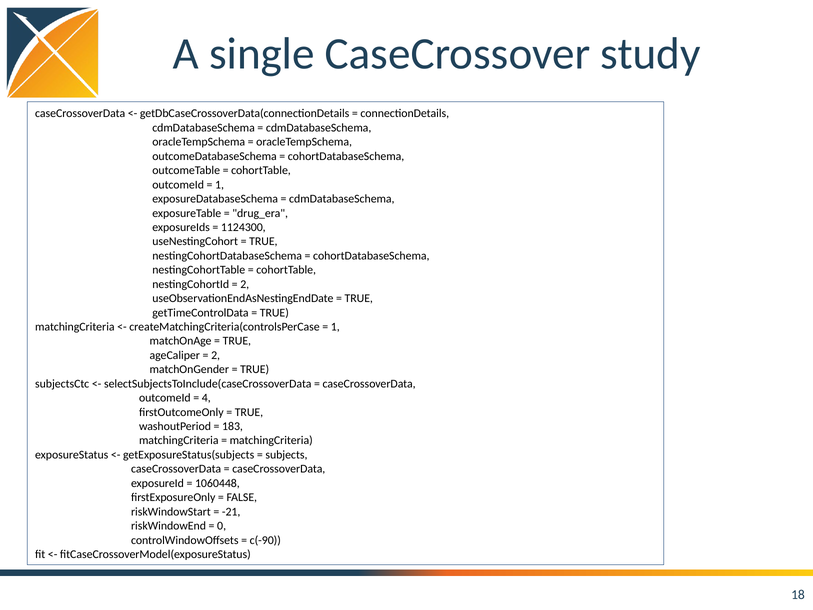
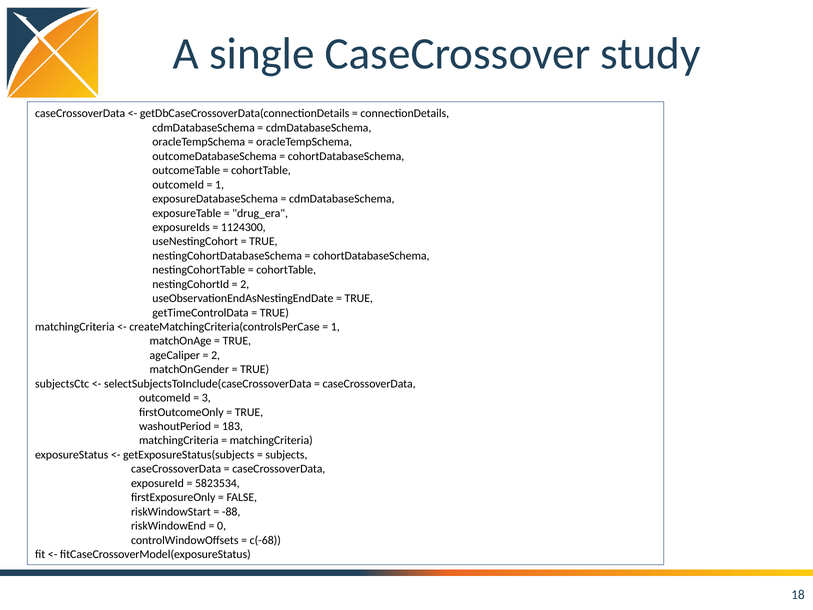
4: 4 -> 3 (206, 398)
1060448: 1060448 -> 5823534 (217, 483)
-21: -21 -> -88 (231, 511)
c(-90: c(-90 -> c(-68 (265, 540)
